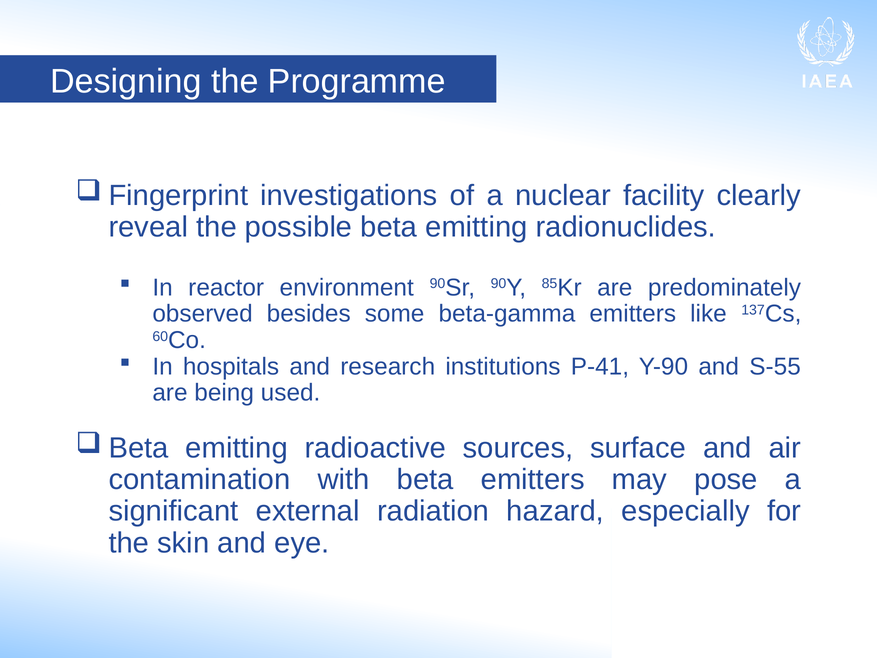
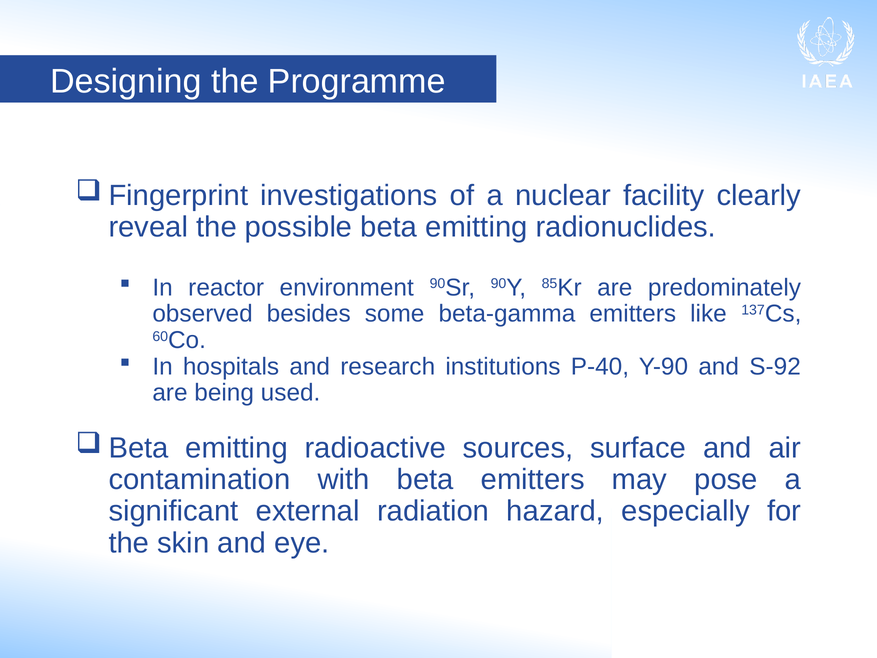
P-41: P-41 -> P-40 (600, 366)
S-55: S-55 -> S-92 (775, 366)
